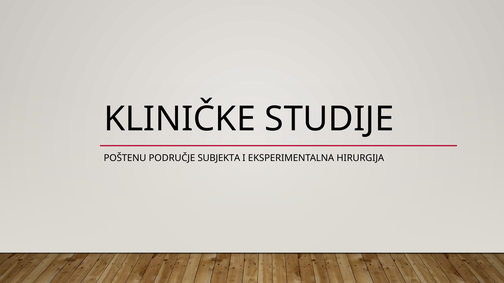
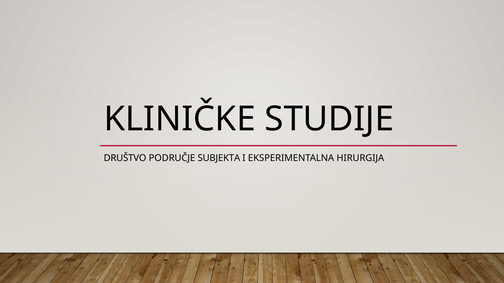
POŠTENU: POŠTENU -> DRUŠTVO (125, 158)
